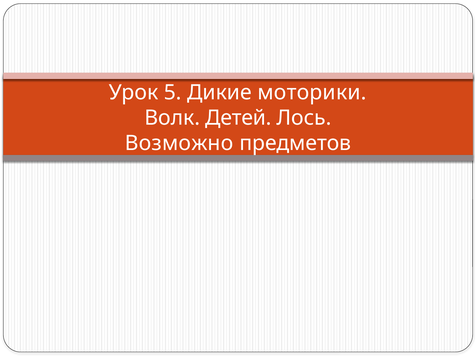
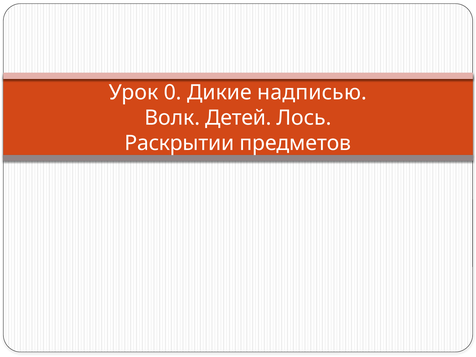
5: 5 -> 0 (173, 92)
моторики: моторики -> надписью (312, 92)
Возможно: Возможно -> Раскрытии (179, 143)
